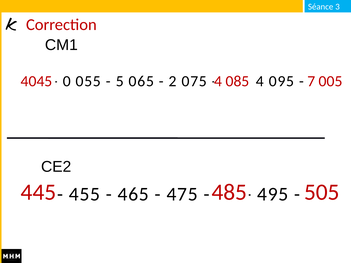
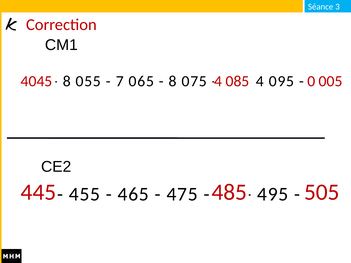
0: 0 -> 8 (67, 81)
5: 5 -> 7 (120, 81)
2: 2 -> 8 (173, 81)
7: 7 -> 0 (311, 81)
